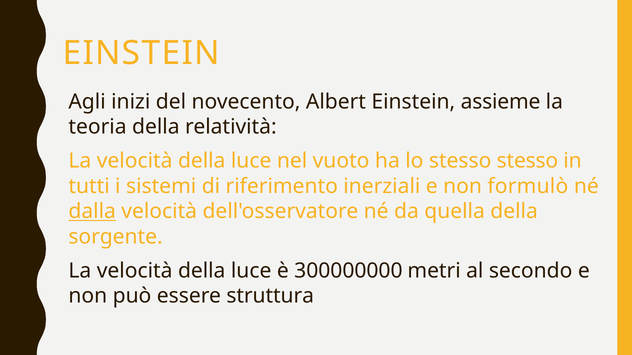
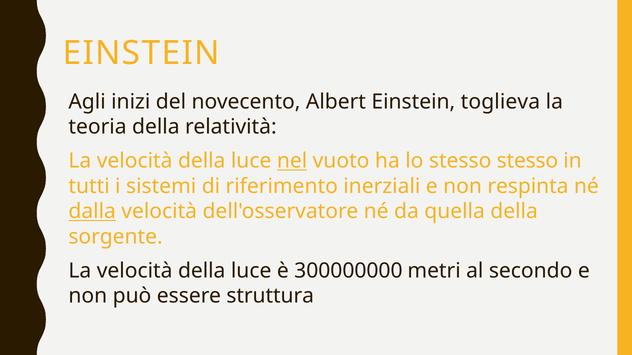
assieme: assieme -> toglieva (500, 102)
nel underline: none -> present (292, 161)
formulò: formulò -> respinta (528, 186)
